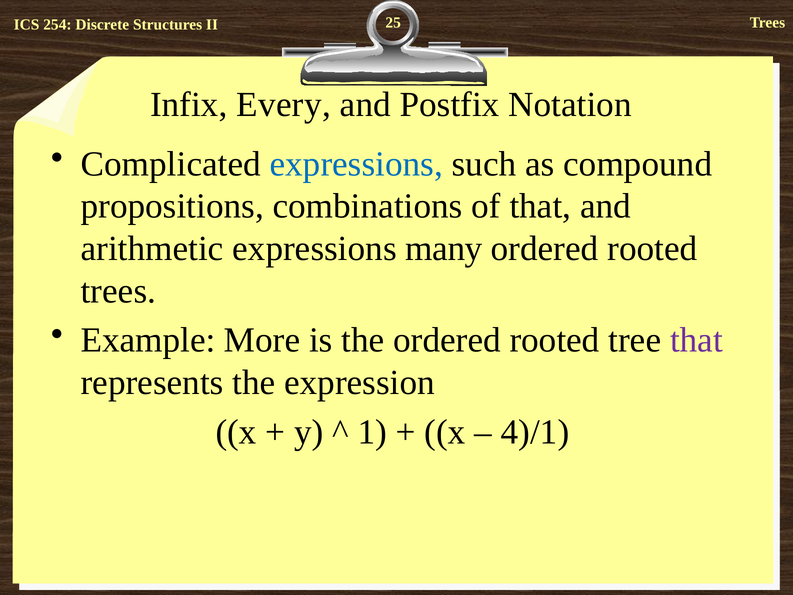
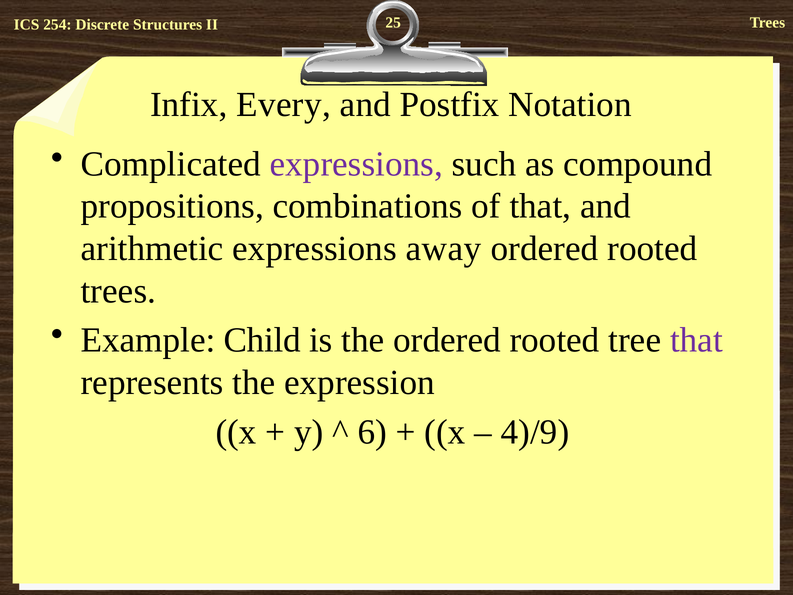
expressions colour: blue -> purple (356, 164)
many: many -> away (444, 249)
More: More -> Child (262, 340)
1: 1 -> 6 (372, 432)
4)/1: 4)/1 -> 4)/9 (535, 432)
